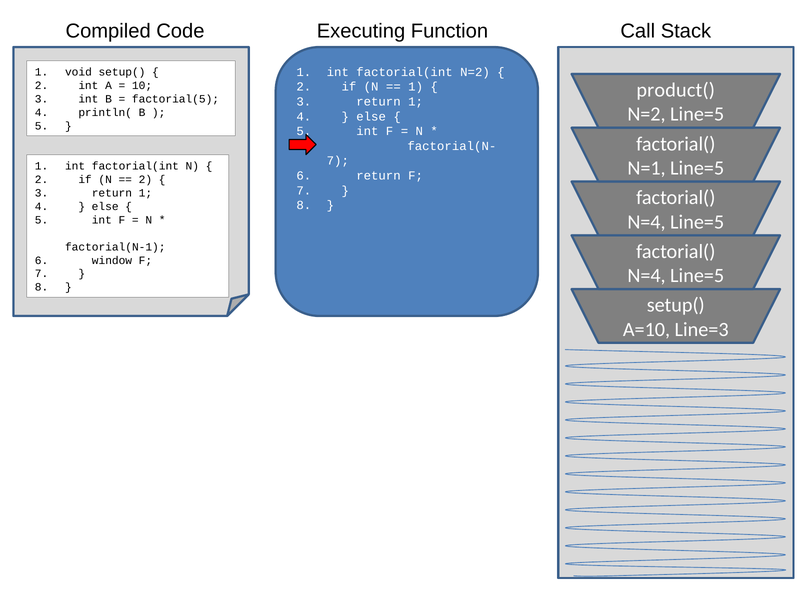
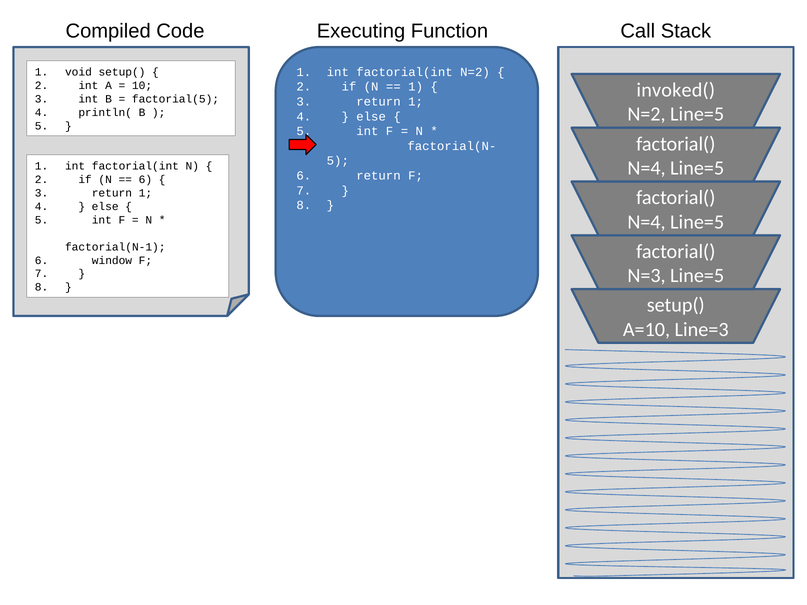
product(: product( -> invoked( (676, 90)
7: 7 -> 5 (338, 161)
N=1: N=1 -> N=4 (647, 168)
2: 2 -> 6 (145, 180)
N=4: N=4 -> N=3 (647, 276)
